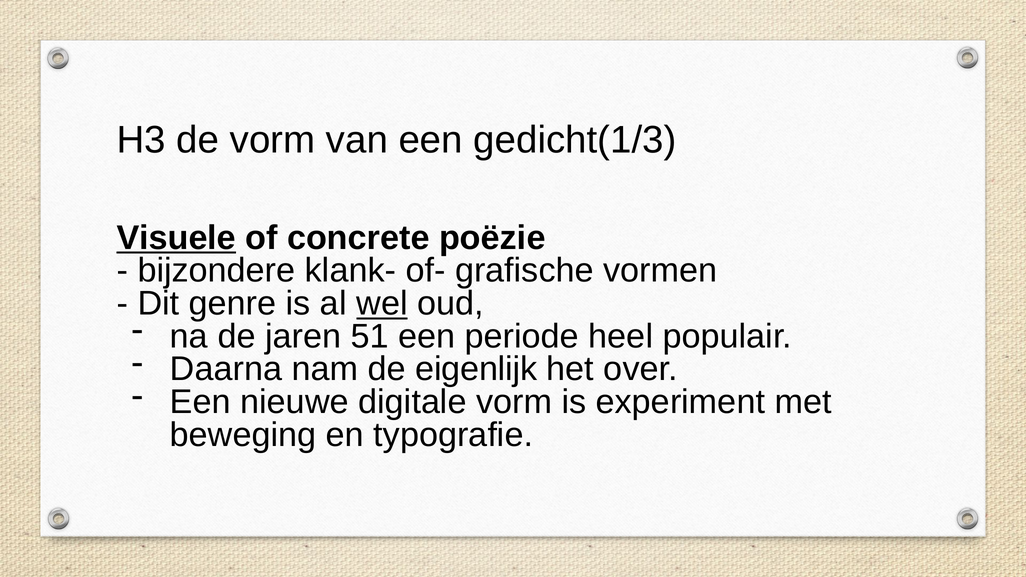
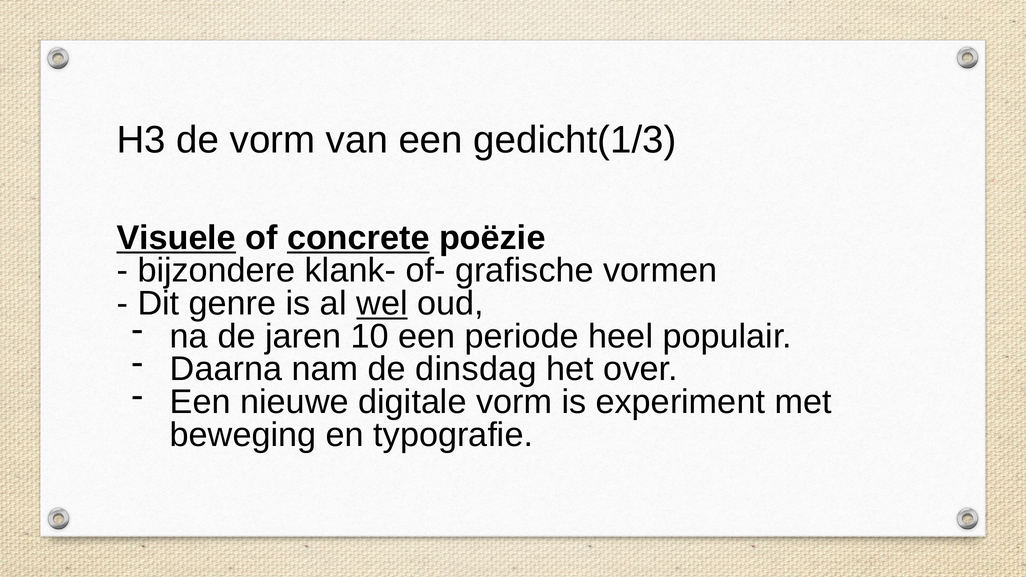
concrete underline: none -> present (358, 238)
51: 51 -> 10 (370, 336)
eigenlijk: eigenlijk -> dinsdag (476, 369)
